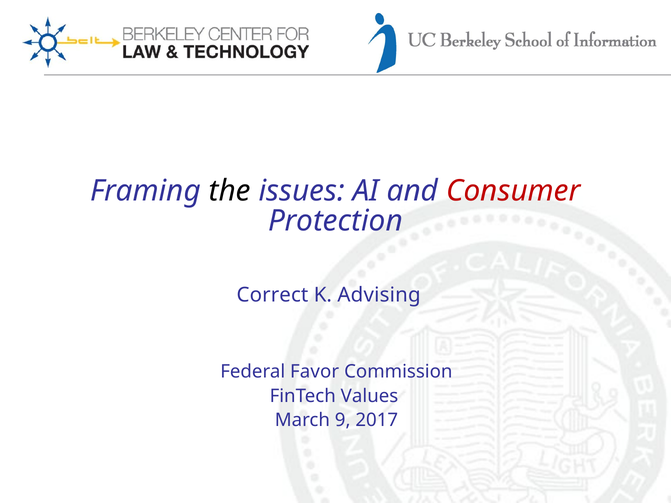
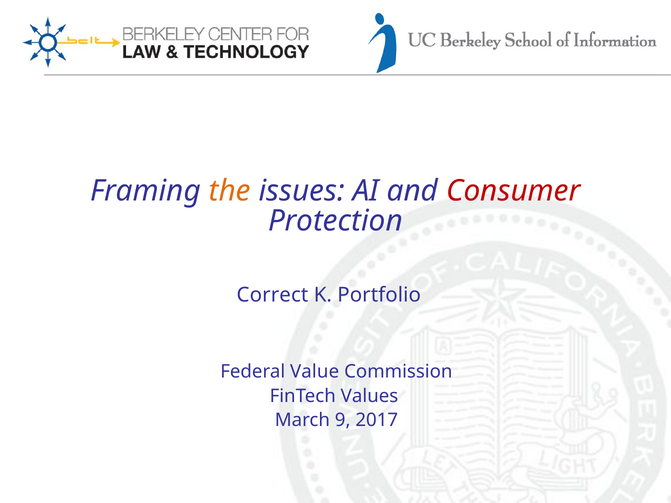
the colour: black -> orange (230, 191)
Advising: Advising -> Portfolio (379, 295)
Favor: Favor -> Value (315, 372)
